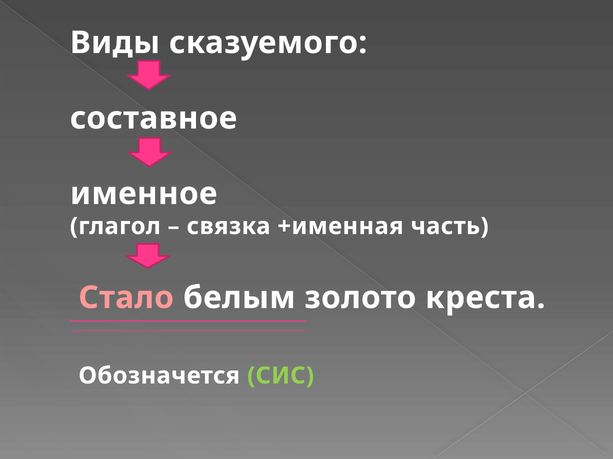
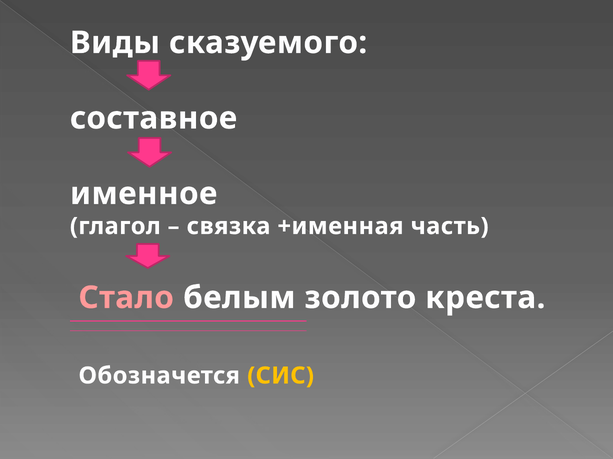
СИС colour: light green -> yellow (281, 376)
